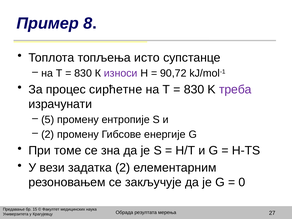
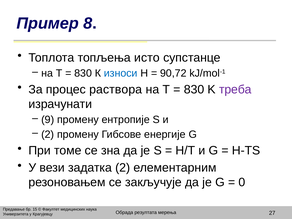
износи colour: purple -> blue (121, 73)
сирћетне: сирћетне -> раствора (116, 89)
5: 5 -> 9 (48, 120)
